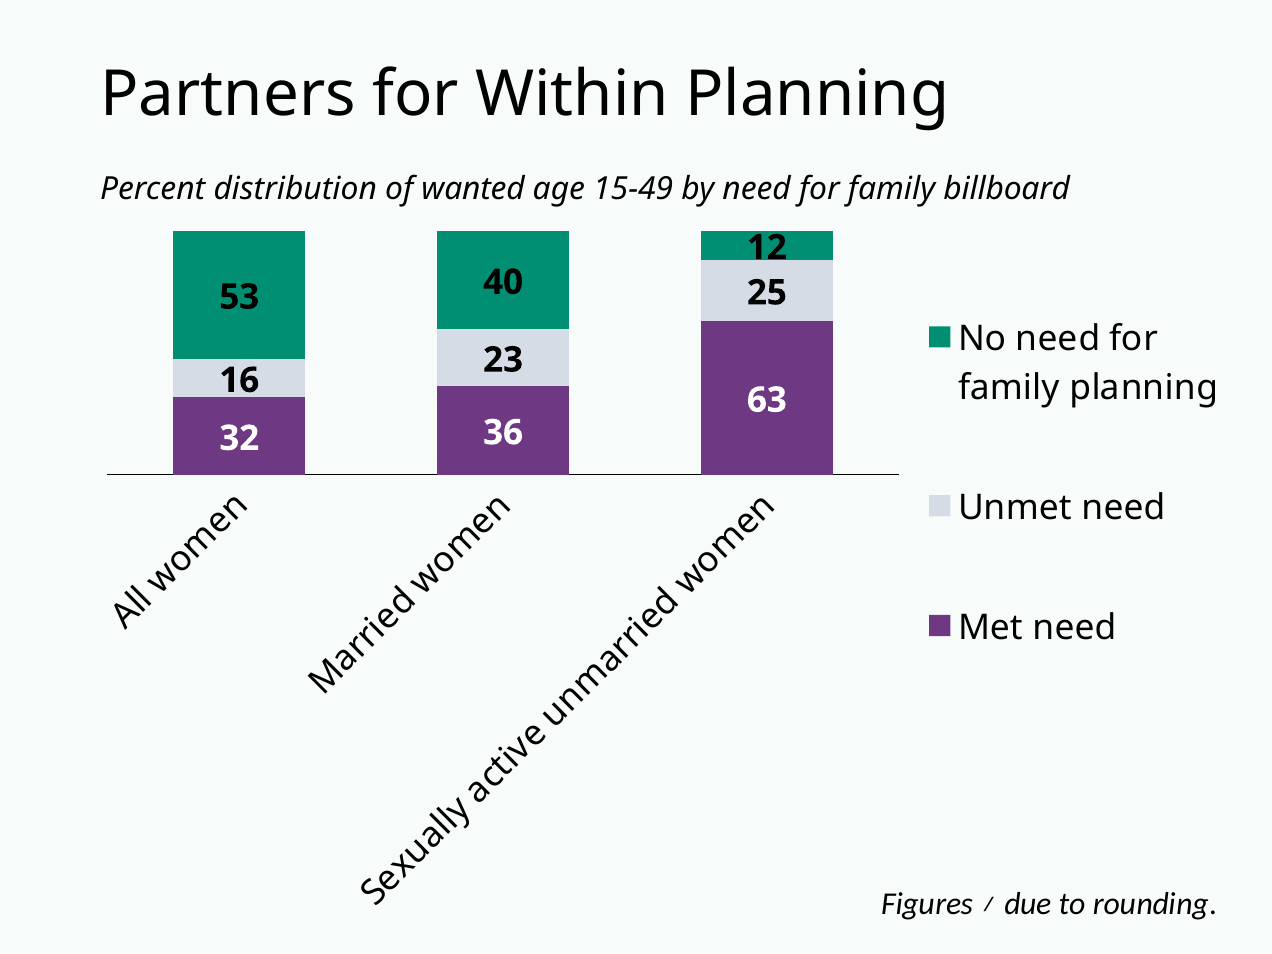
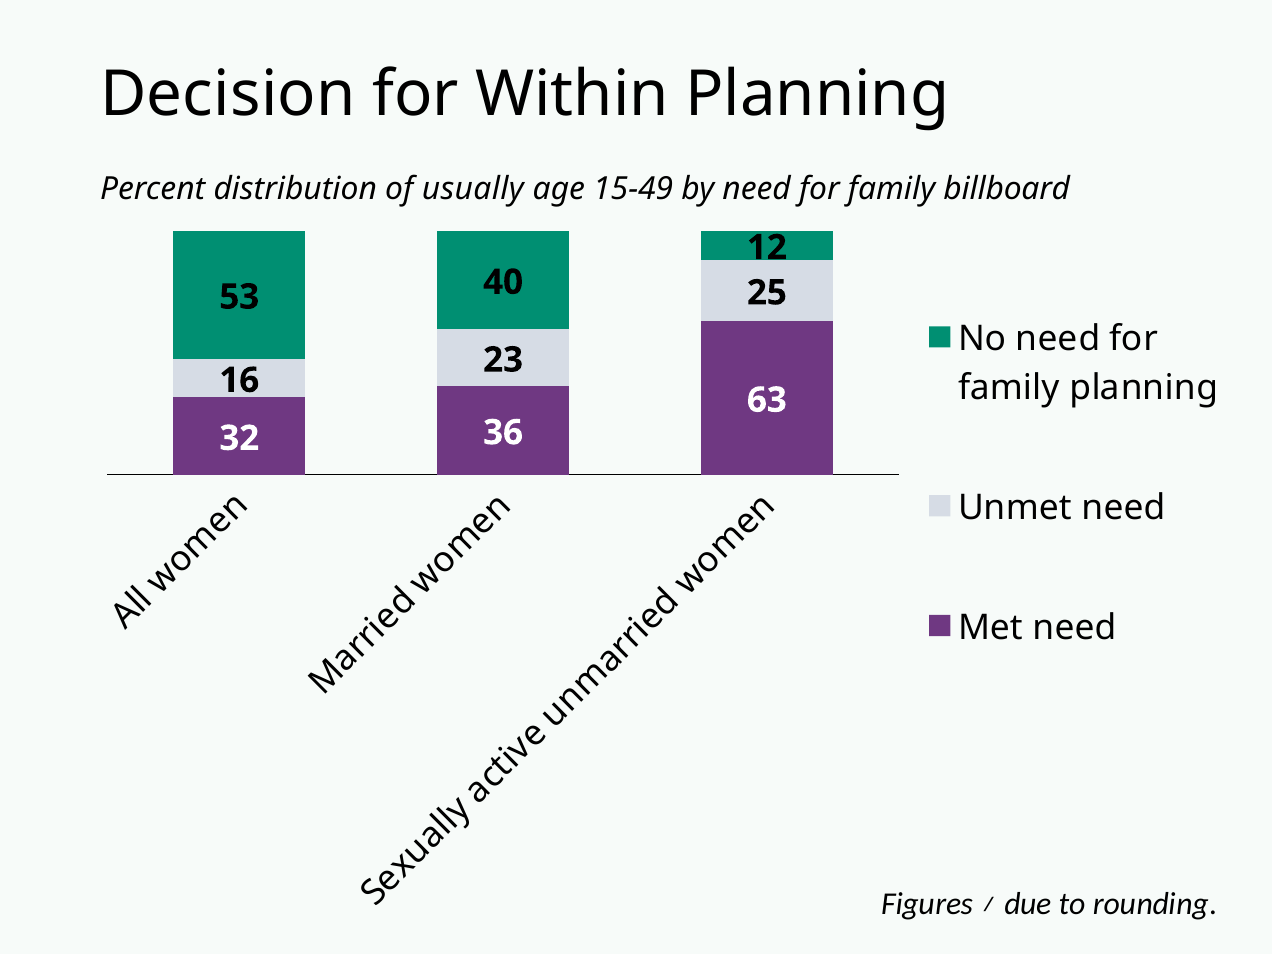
Partners: Partners -> Decision (228, 94)
wanted: wanted -> usually (473, 189)
